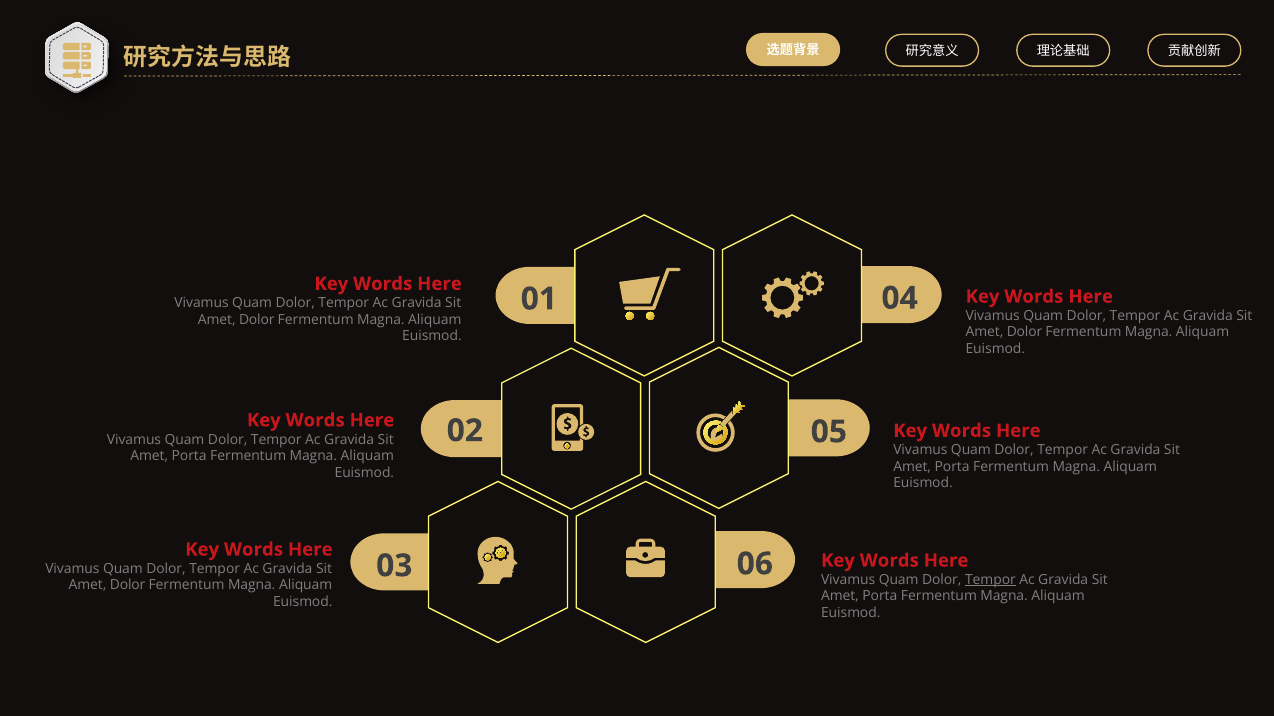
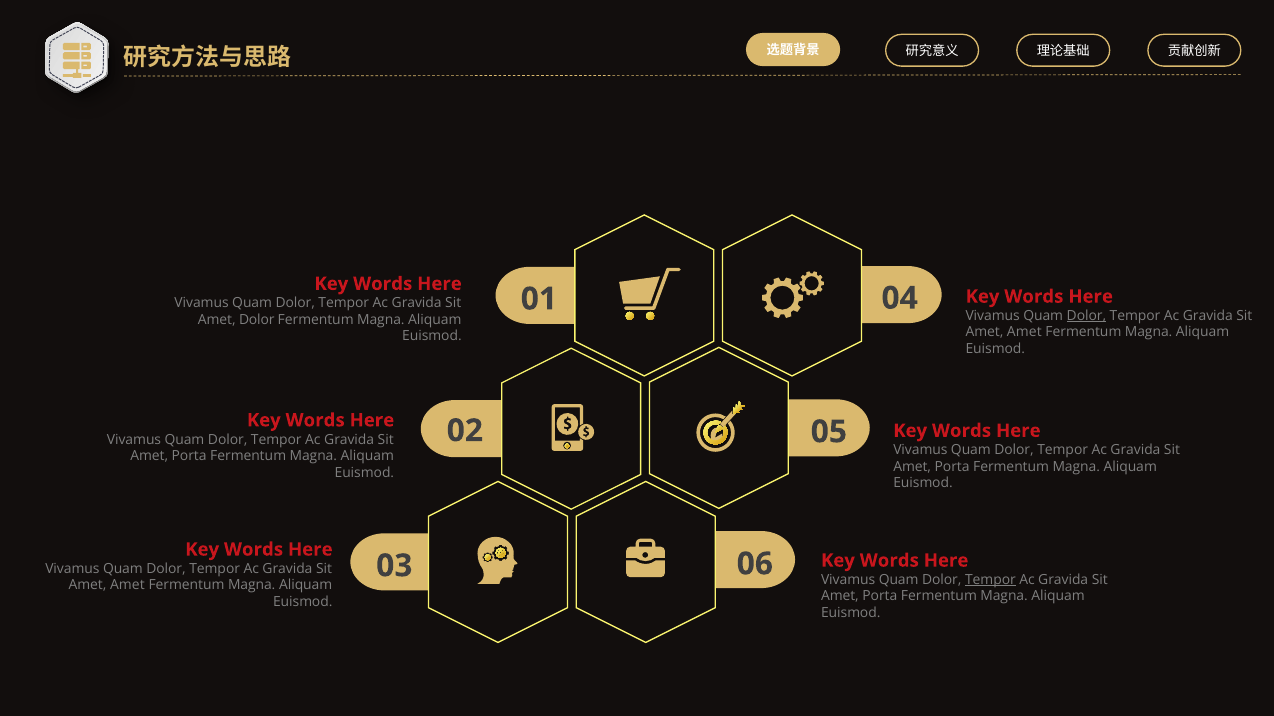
Dolor underline: none -> present (1086, 316)
Dolor: Dolor -> Amet (1024, 333)
Dolor: Dolor -> Amet (127, 586)
